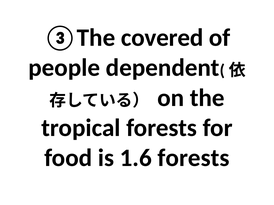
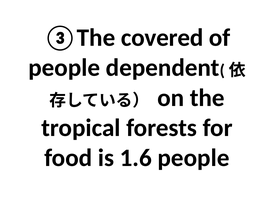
1.6 forests: forests -> people (193, 158)
